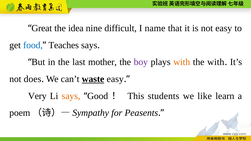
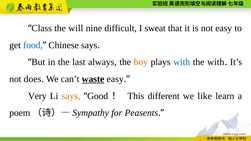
Great: Great -> Class (42, 28)
idea: idea -> will (76, 28)
name: name -> sweat (155, 28)
Teaches: Teaches -> Chinese (64, 45)
mother: mother -> always (102, 62)
boy colour: purple -> orange (141, 62)
with colour: orange -> blue (182, 62)
students: students -> different (164, 96)
